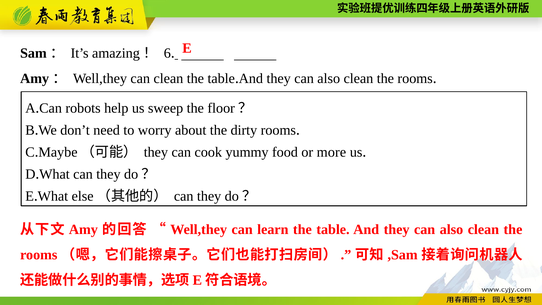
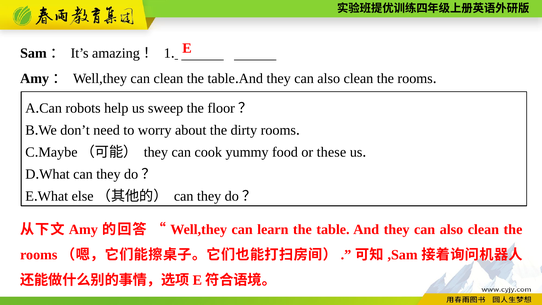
6: 6 -> 1 (167, 53)
more: more -> these (331, 152)
